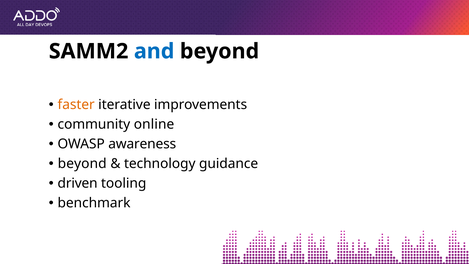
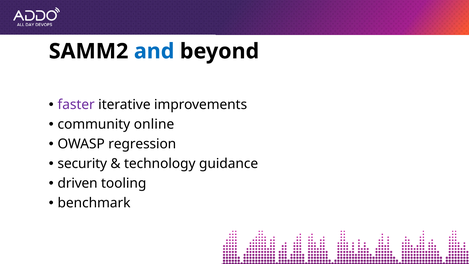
faster colour: orange -> purple (76, 105)
awareness: awareness -> regression (142, 144)
beyond: beyond -> security (82, 164)
